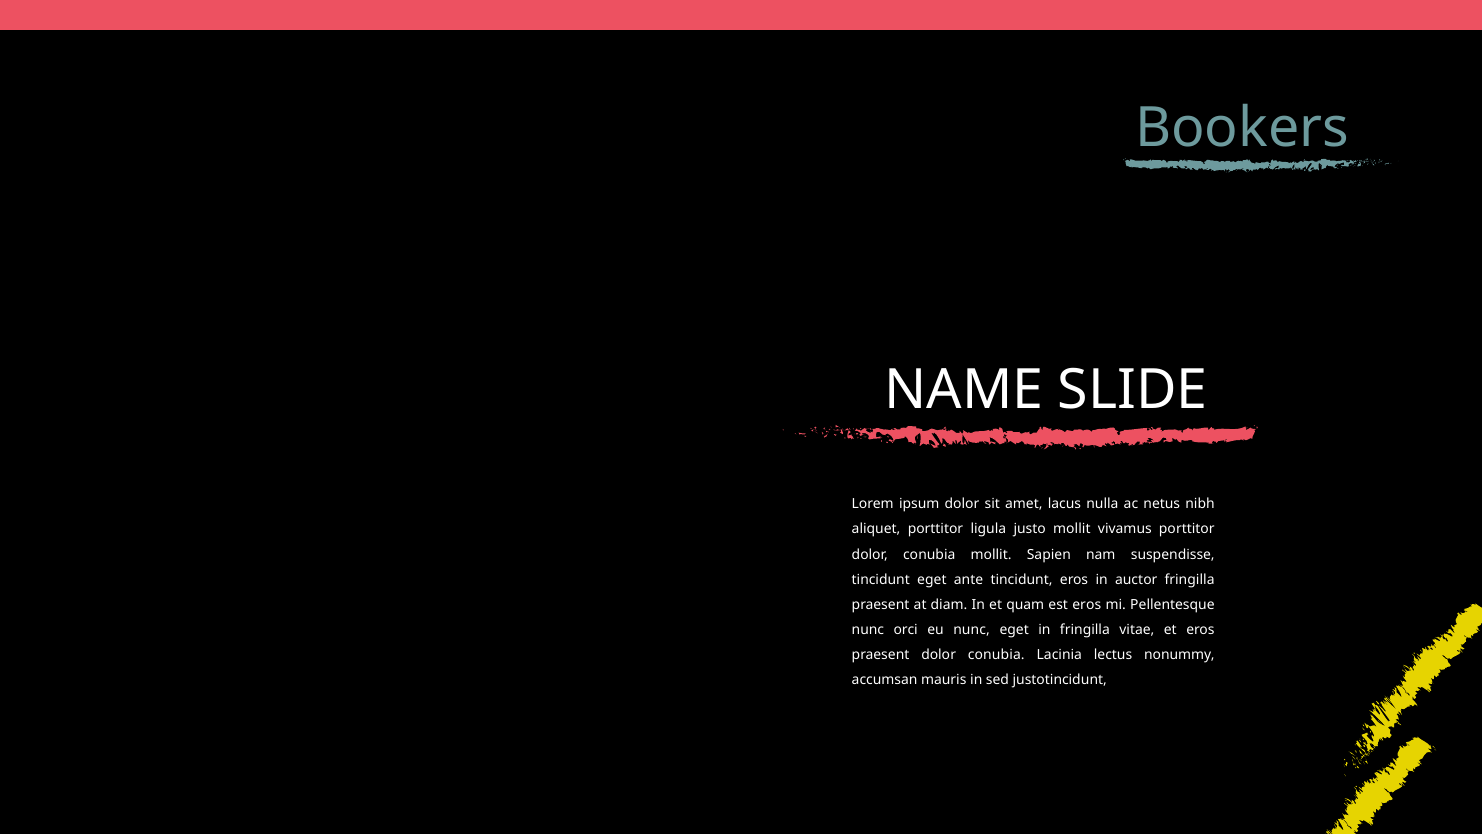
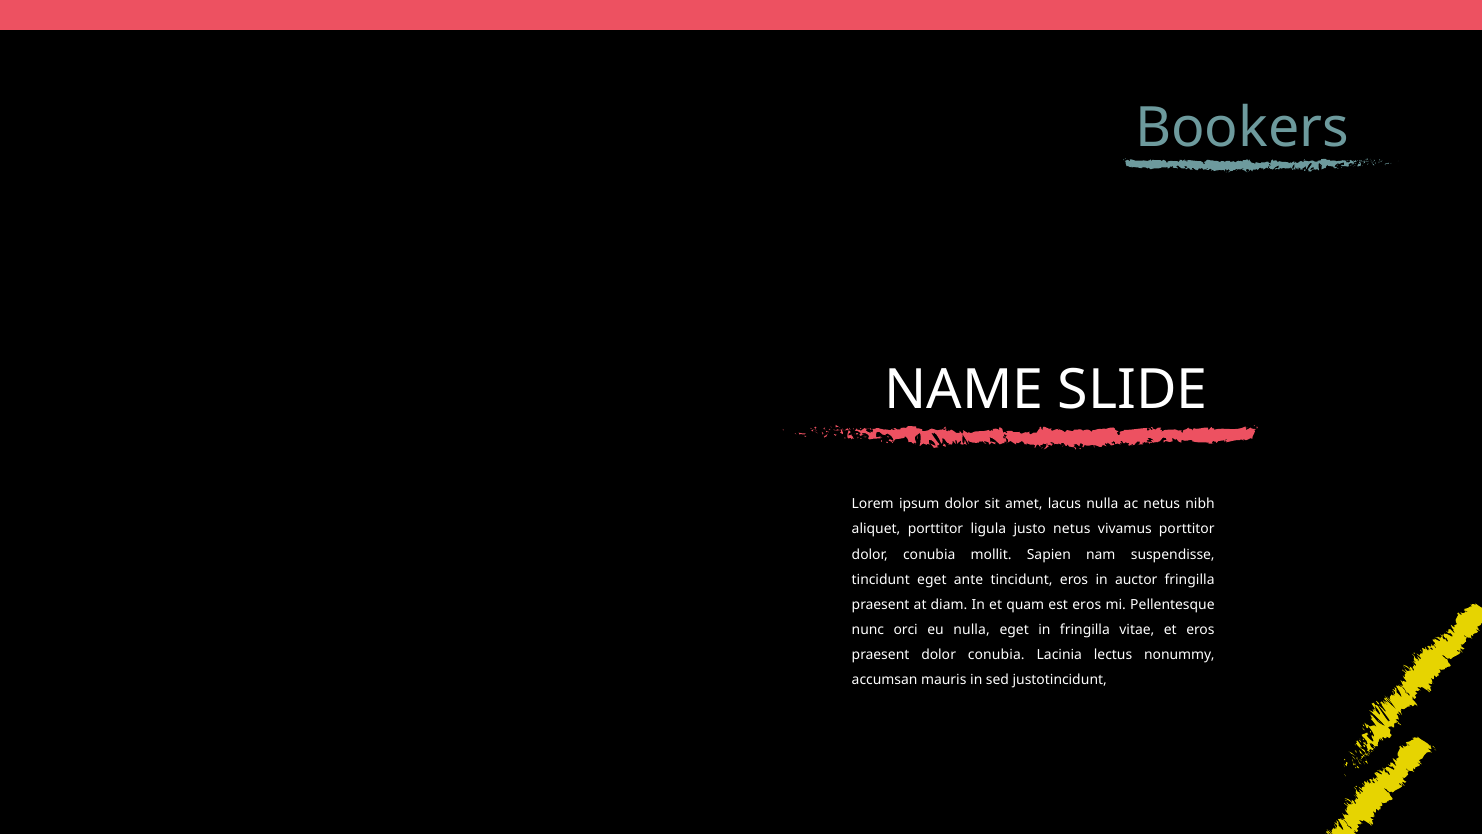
justo mollit: mollit -> netus (1072, 529)
eu nunc: nunc -> nulla (972, 629)
